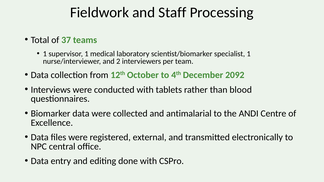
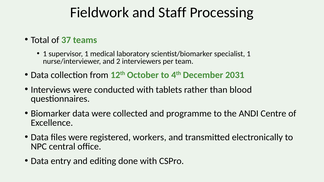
2092: 2092 -> 2031 (235, 75)
antimalarial: antimalarial -> programme (189, 114)
external: external -> workers (150, 137)
